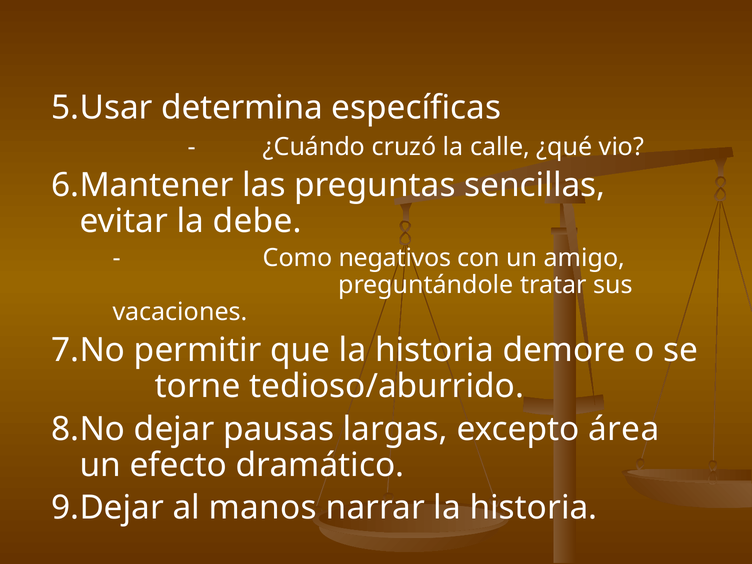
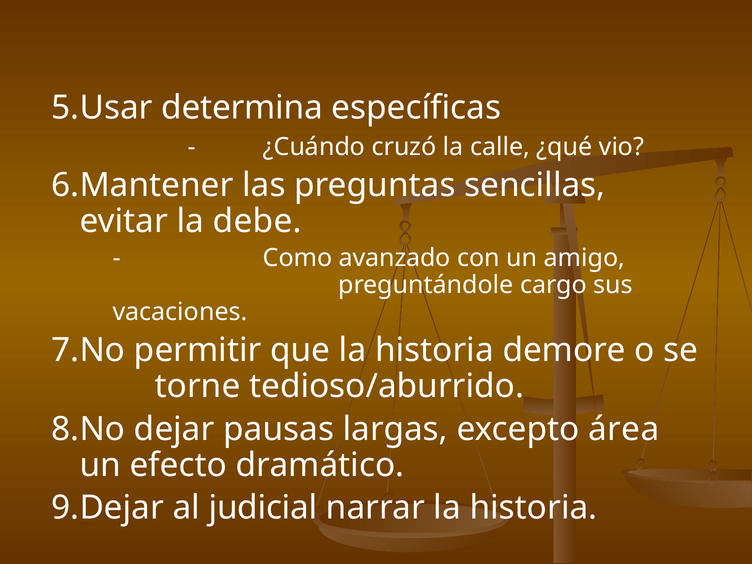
negativos: negativos -> avanzado (395, 258)
tratar: tratar -> cargo (553, 285)
manos: manos -> judicial (263, 508)
